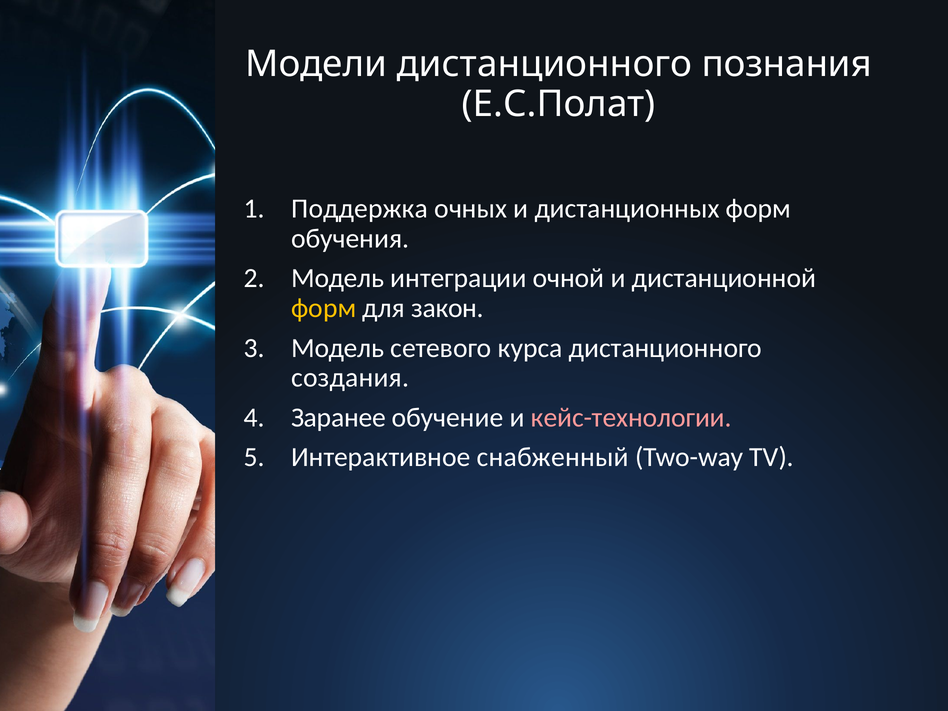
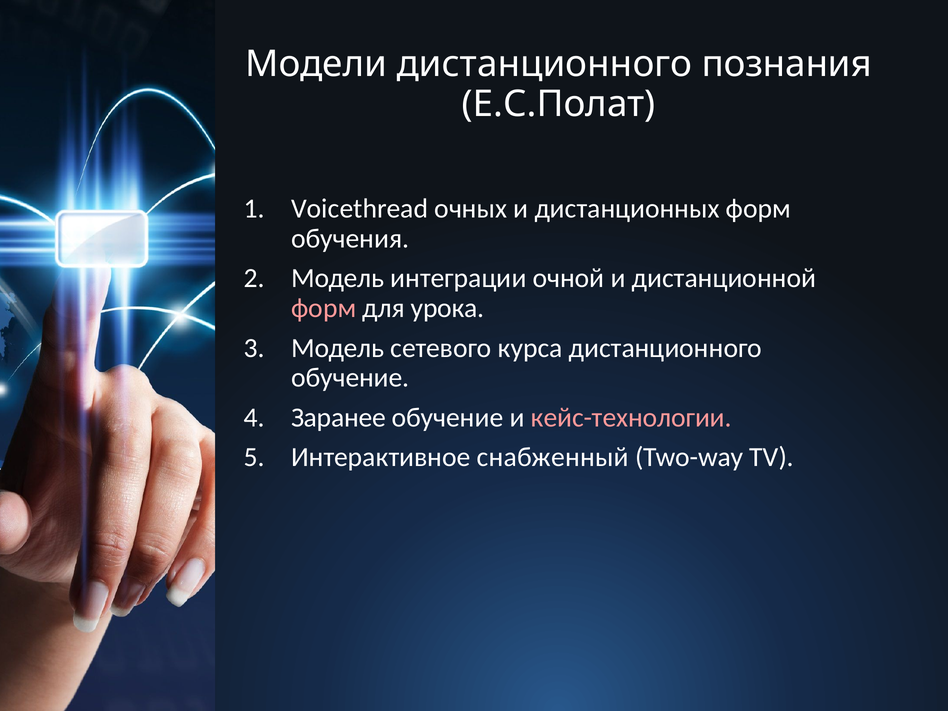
Поддержка: Поддержка -> Voicethread (360, 209)
форм colour: yellow -> pink (324, 308)
закон: закон -> урока (447, 308)
создания: создания -> обучение (350, 378)
